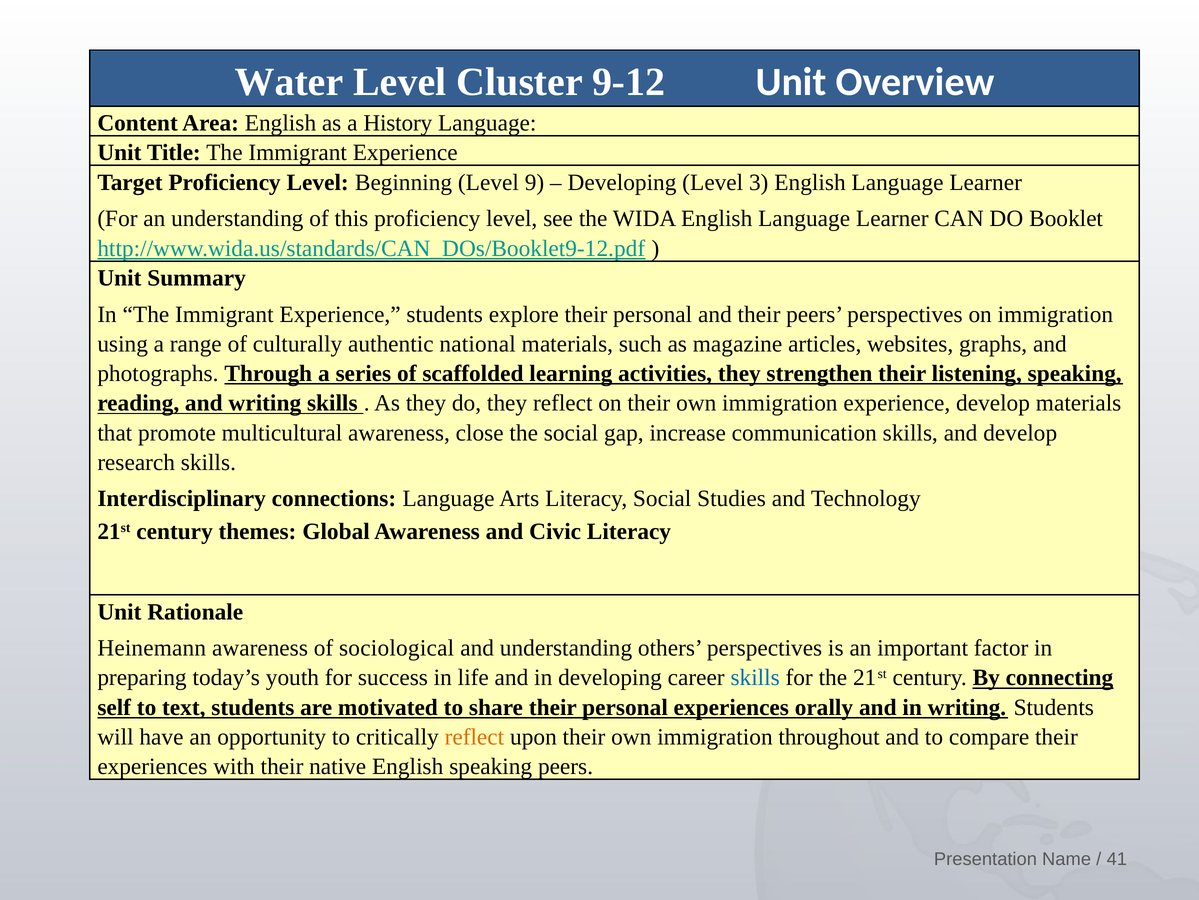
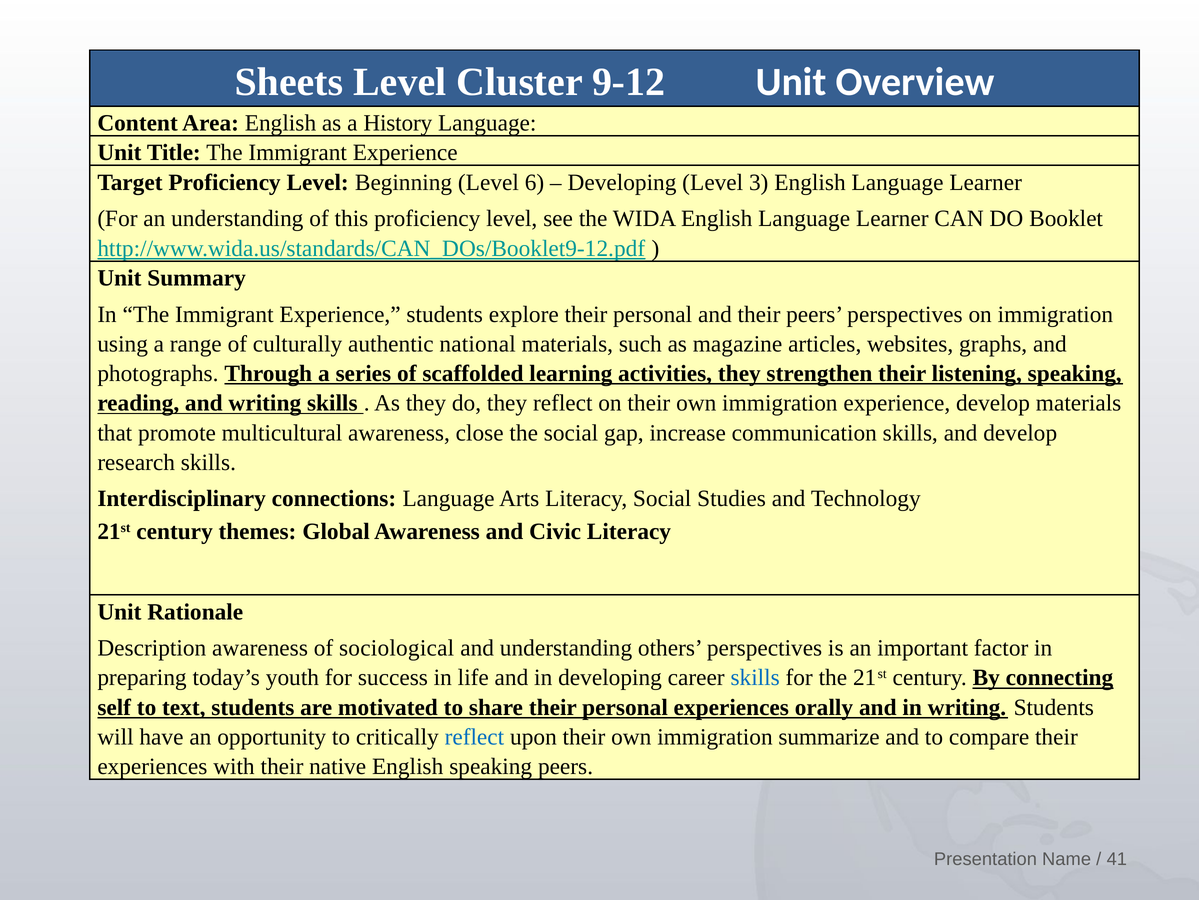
Water: Water -> Sheets (289, 82)
9: 9 -> 6 (534, 182)
Heinemann: Heinemann -> Description (152, 648)
reflect colour: orange -> blue (474, 736)
throughout: throughout -> summarize (829, 736)
